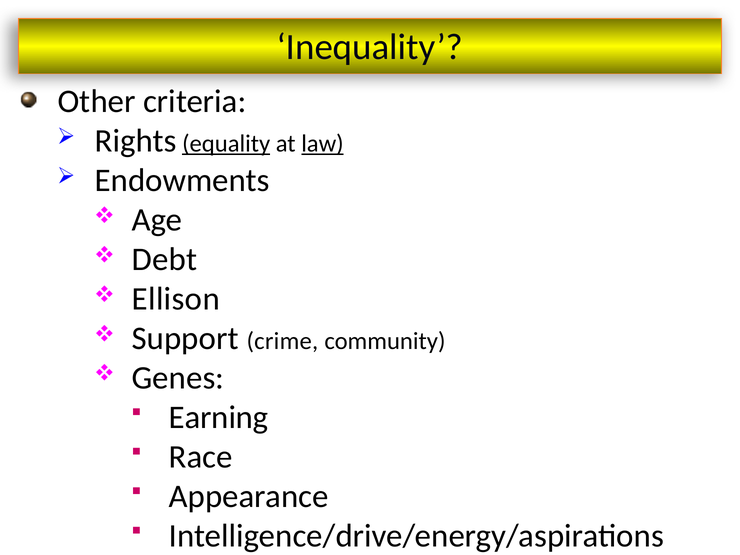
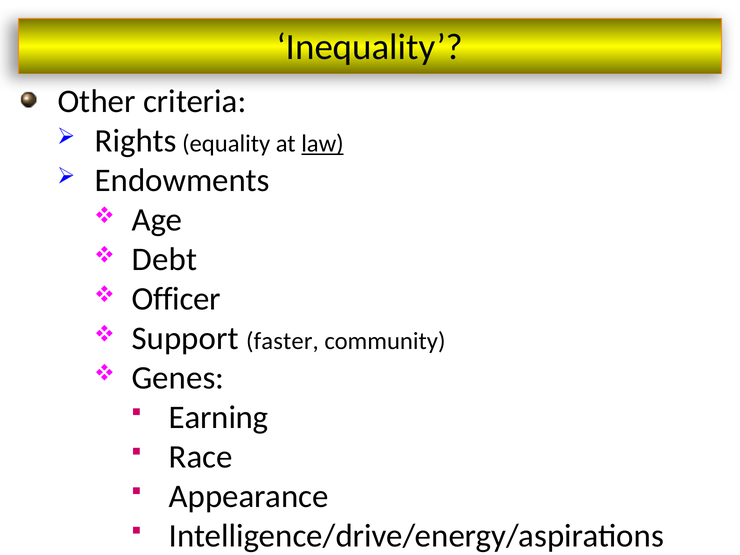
equality underline: present -> none (226, 144)
Ellison: Ellison -> Officer (176, 299)
crime: crime -> faster (282, 341)
